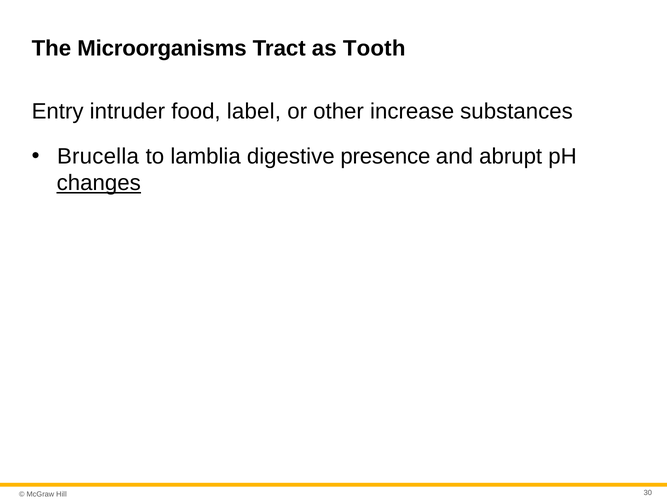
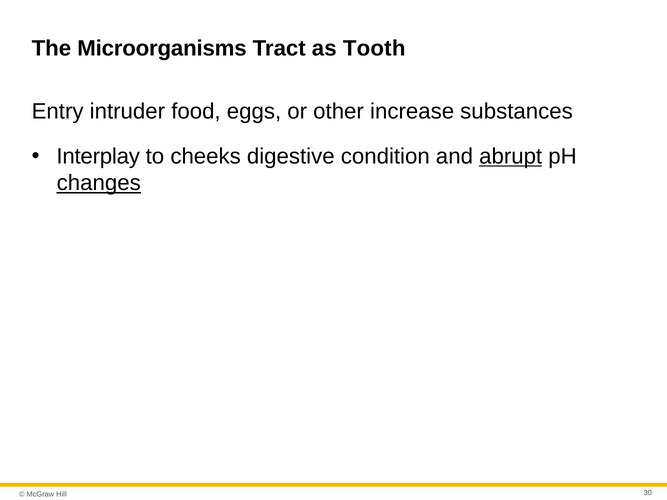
label: label -> eggs (254, 111)
Brucella: Brucella -> Interplay (98, 157)
lamblia: lamblia -> cheeks (206, 157)
presence: presence -> condition (385, 157)
abrupt underline: none -> present (511, 157)
